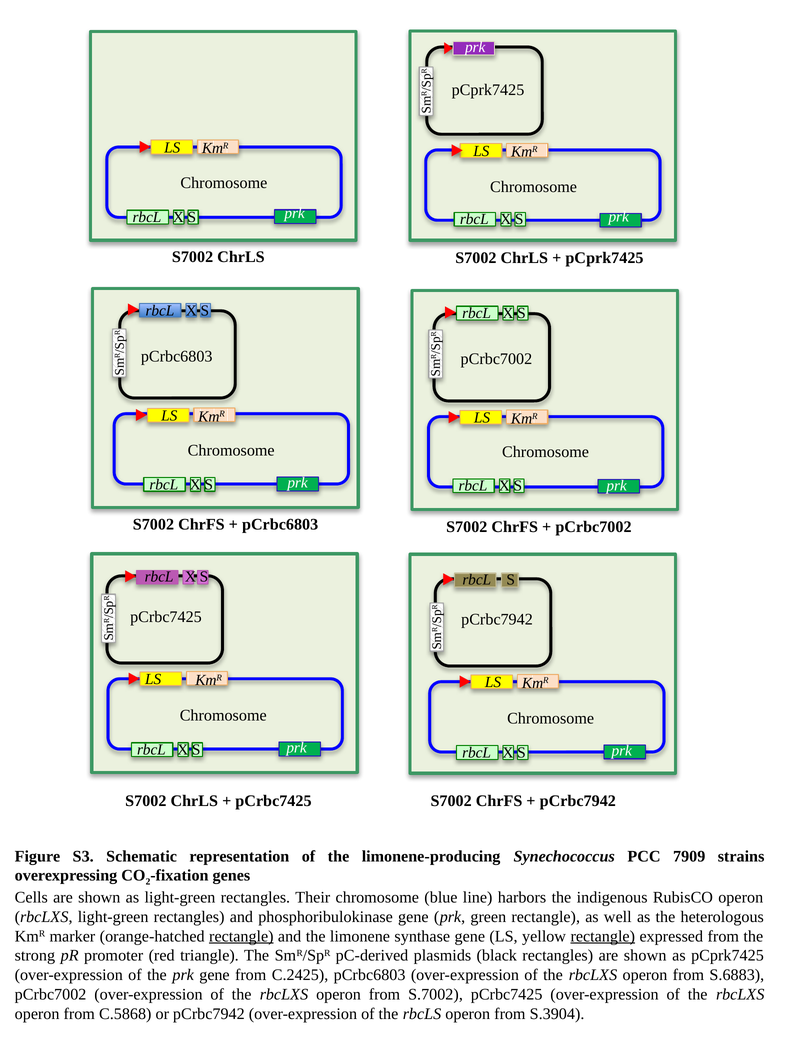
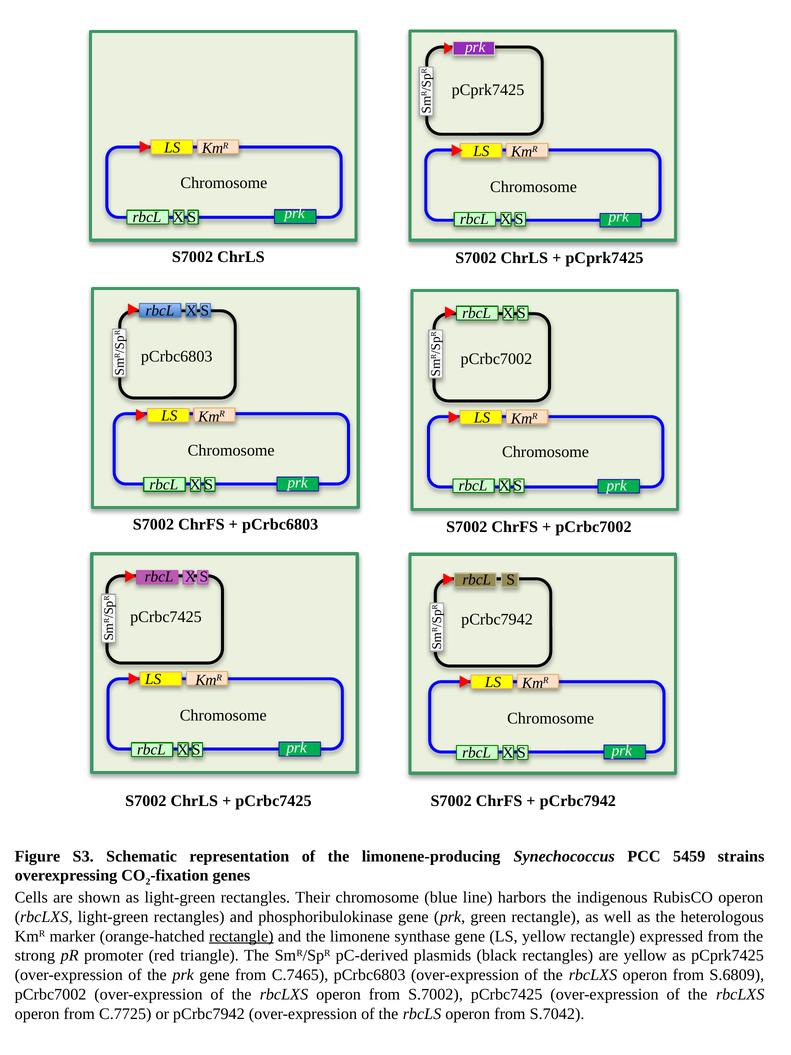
7909: 7909 -> 5459 (689, 856)
rectangle underline: present -> none (603, 936)
rectangles are shown: shown -> yellow (645, 955)
C.2425: C.2425 -> C.7465 (300, 975)
S.6883: S.6883 -> S.6809 (737, 975)
C.5868: C.5868 -> C.7725 (125, 1013)
S.3904: S.3904 -> S.7042 (557, 1013)
